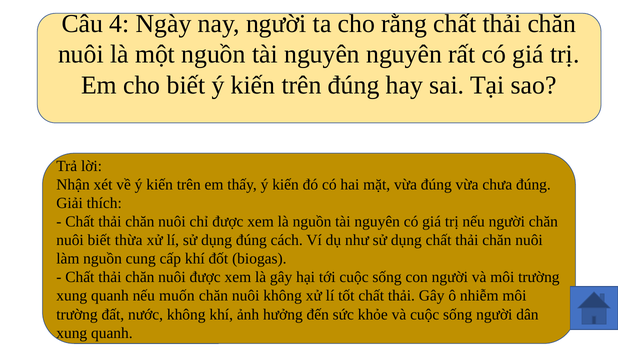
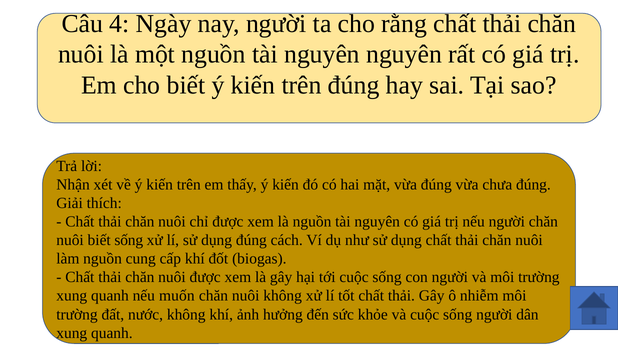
biết thừa: thừa -> sống (129, 240)
